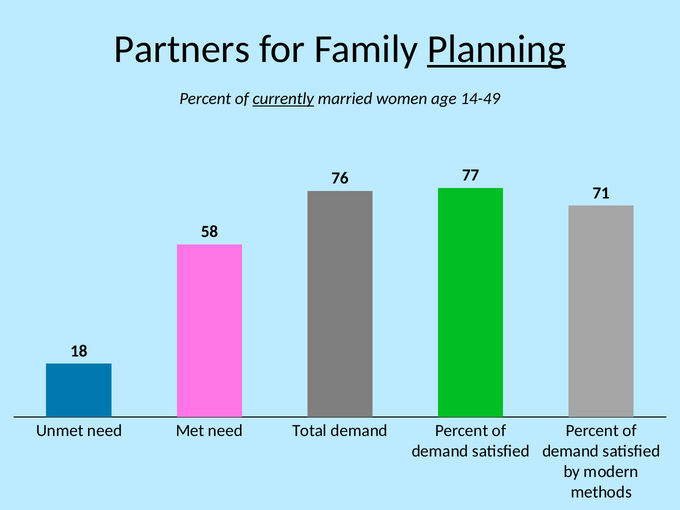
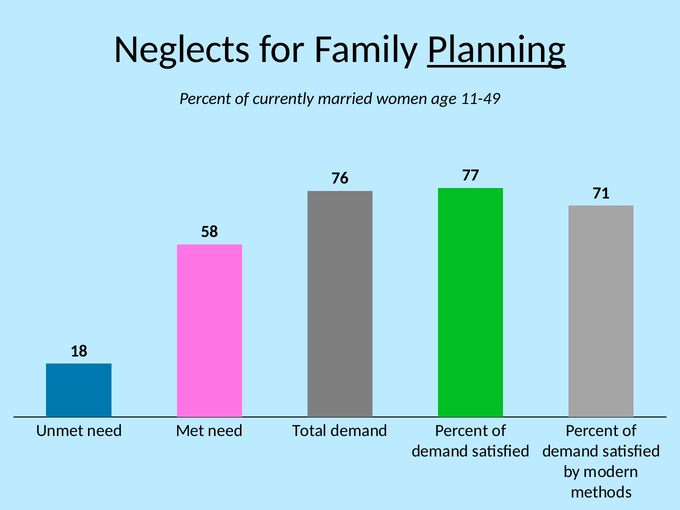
Partners: Partners -> Neglects (182, 49)
currently underline: present -> none (283, 99)
14-49: 14-49 -> 11-49 (480, 99)
